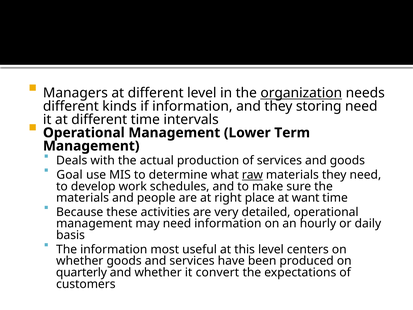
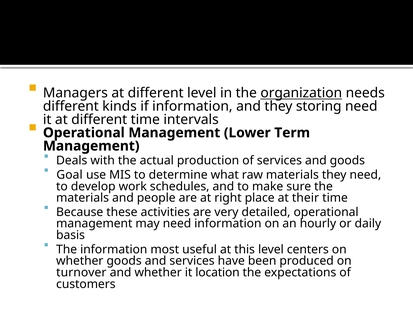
raw underline: present -> none (252, 175)
want: want -> their (306, 198)
quarterly: quarterly -> turnover (81, 272)
convert: convert -> location (218, 272)
